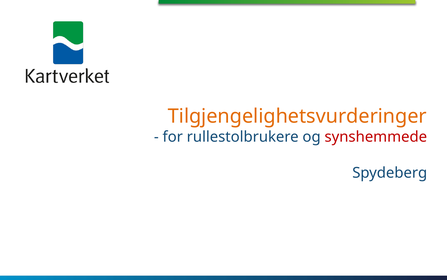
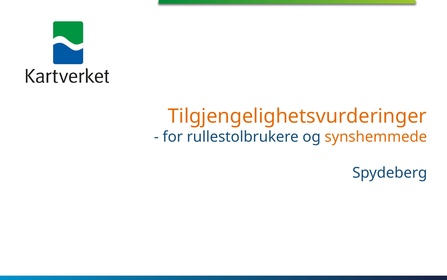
synshemmede colour: red -> orange (376, 137)
